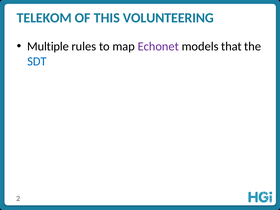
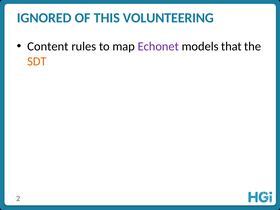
TELEKOM: TELEKOM -> IGNORED (44, 18)
Multiple: Multiple -> Content (48, 46)
SDT colour: blue -> orange (37, 61)
